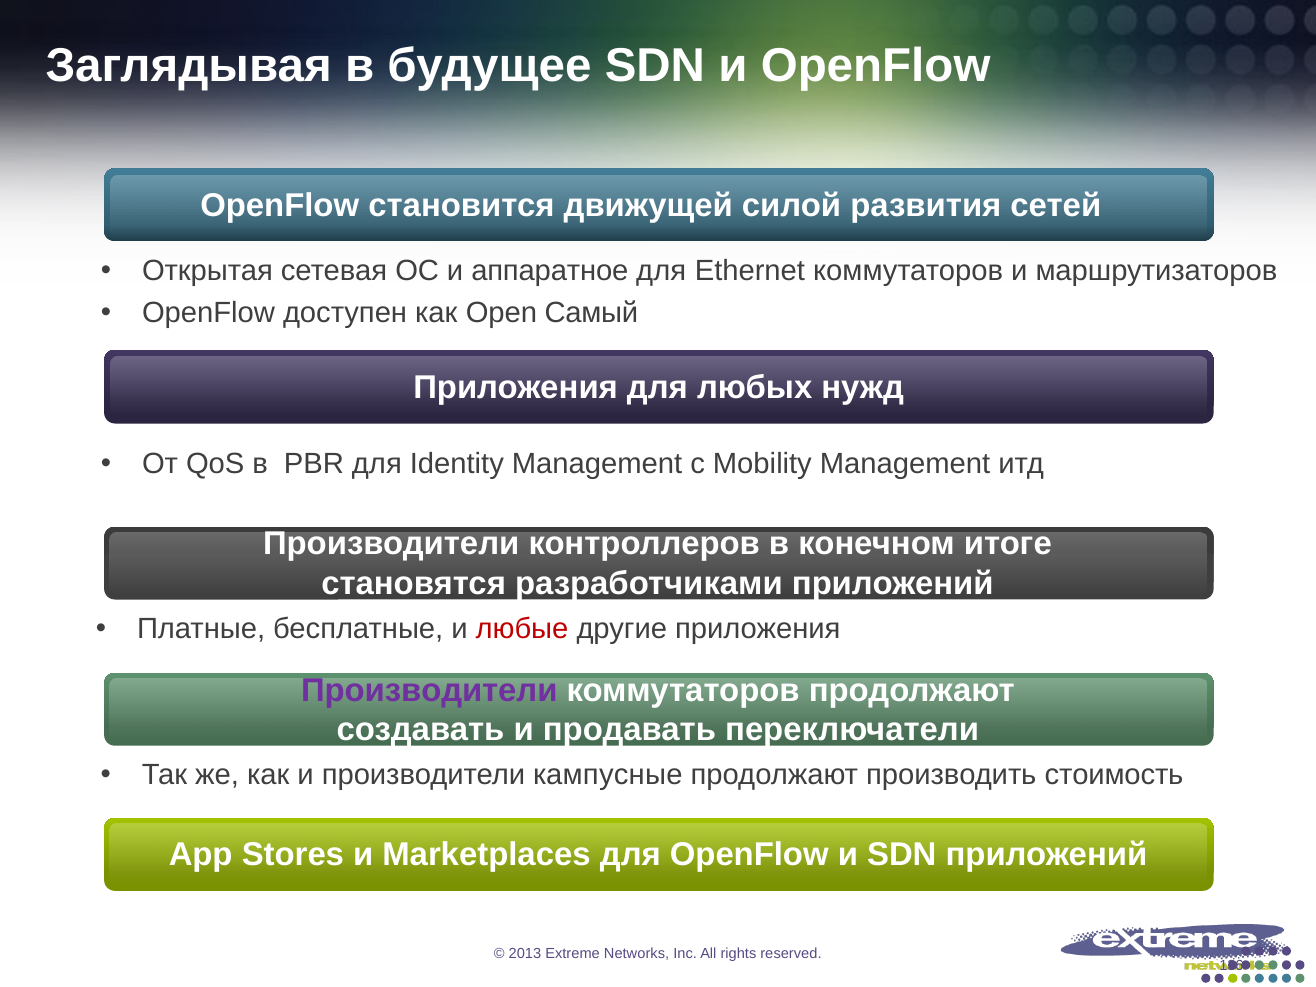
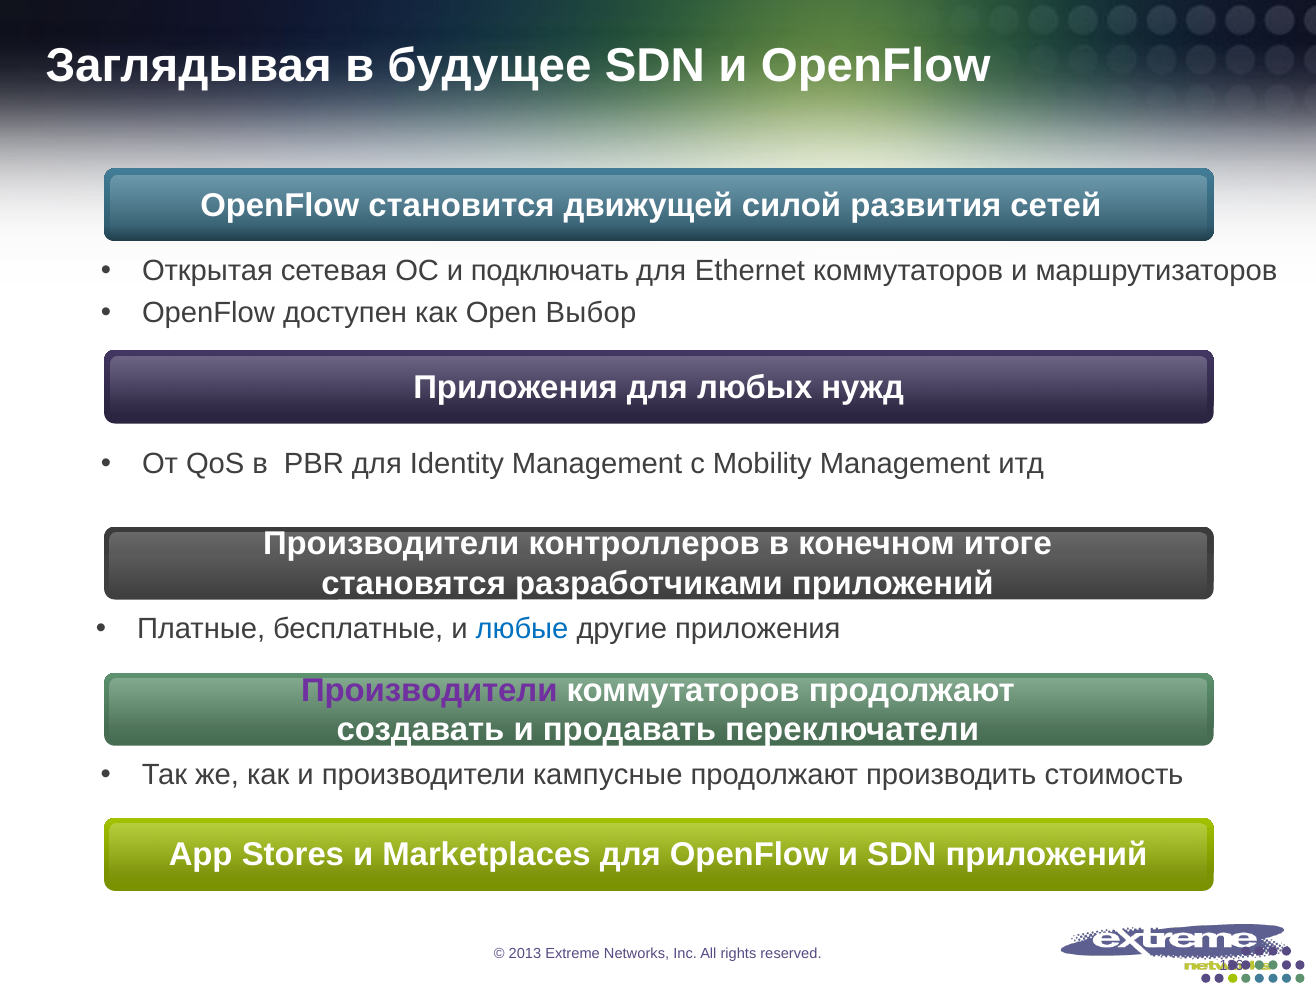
аппаратное: аппаратное -> подключать (550, 271)
Самый: Самый -> Выбор (591, 313)
любые colour: red -> blue (522, 629)
